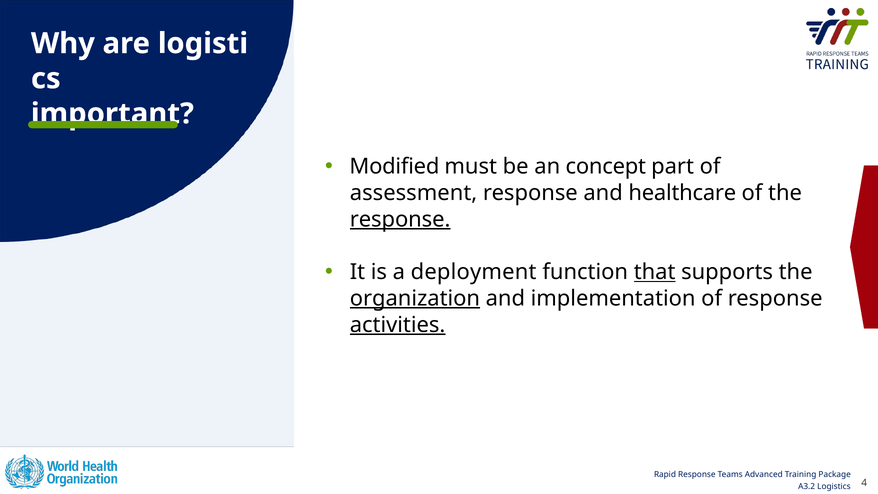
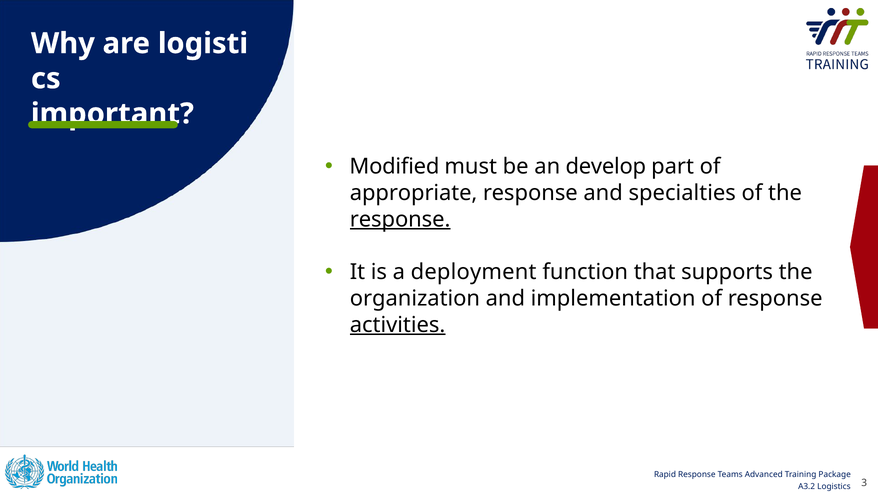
concept: concept -> develop (606, 167)
assessment: assessment -> appropriate (414, 193)
healthcare: healthcare -> specialties (682, 193)
that underline: present -> none (655, 272)
organization underline: present -> none (415, 298)
4: 4 -> 3 (864, 483)
